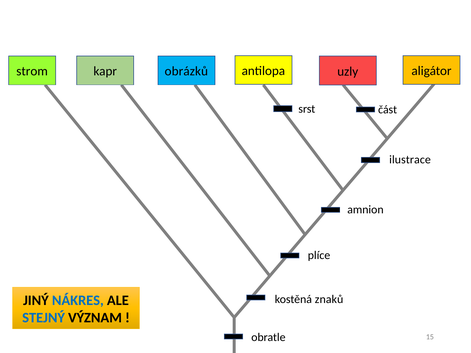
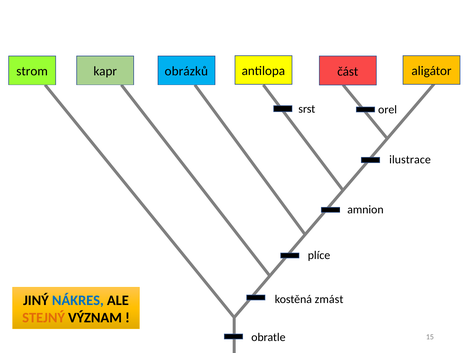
uzly: uzly -> část (348, 72)
část: část -> orel (388, 110)
znaků: znaků -> zmást (329, 299)
STEJNÝ colour: blue -> orange (44, 318)
